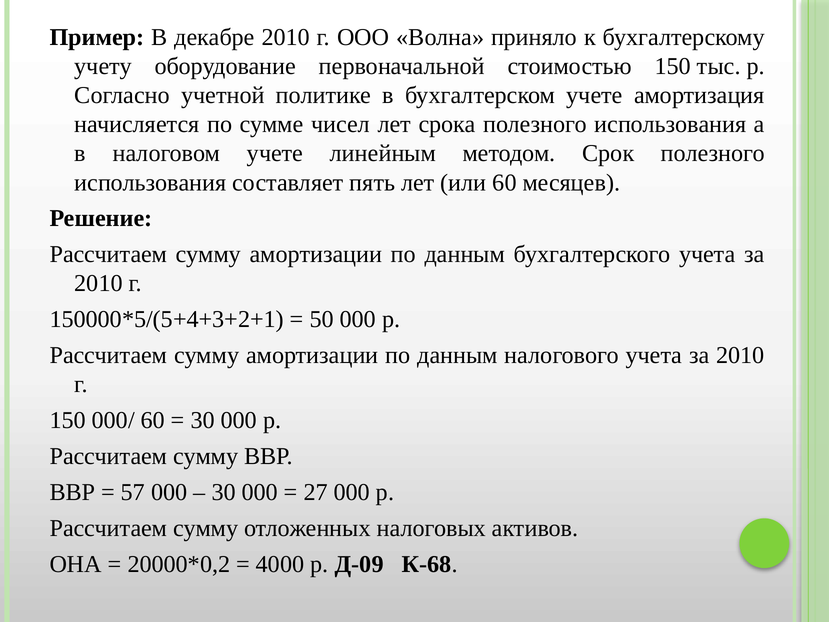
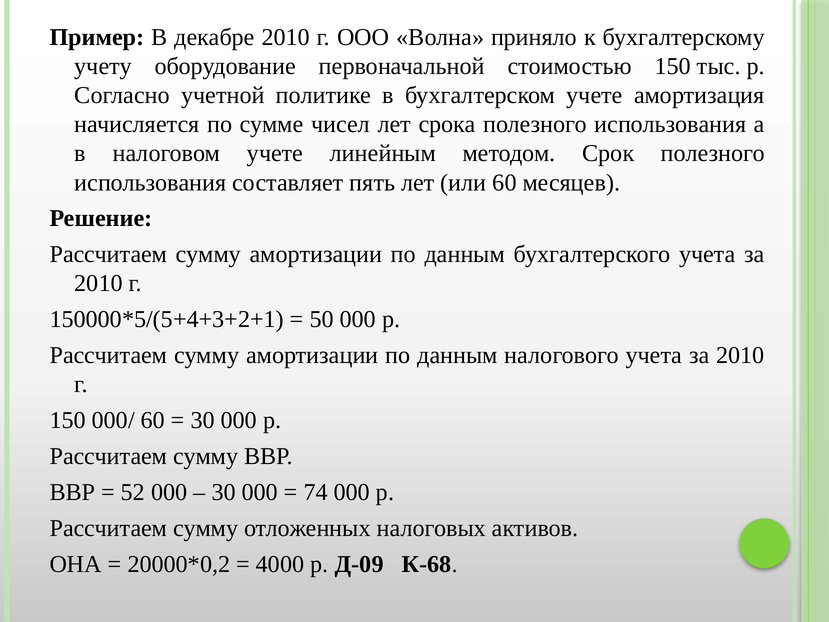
57: 57 -> 52 (133, 492)
27: 27 -> 74 (316, 492)
